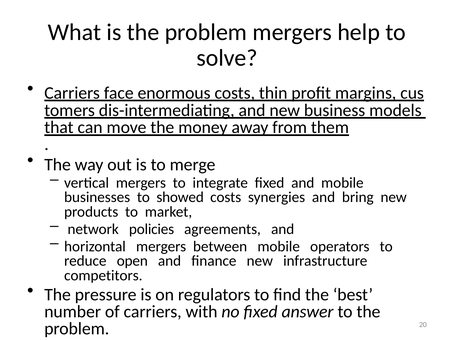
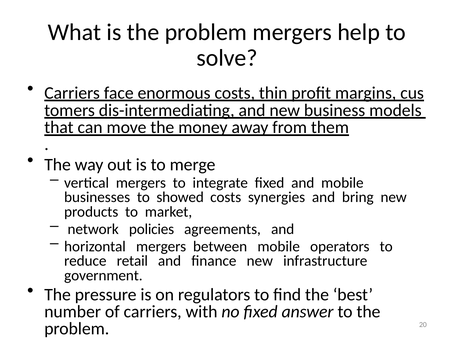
open: open -> retail (132, 261)
competitors: competitors -> government (103, 276)
